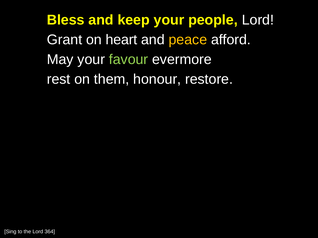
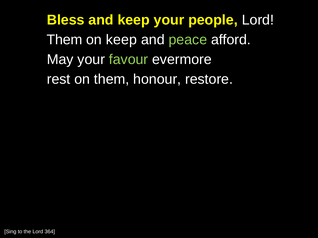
Grant: Grant -> Them (65, 40)
on heart: heart -> keep (121, 40)
peace colour: yellow -> light green (188, 40)
